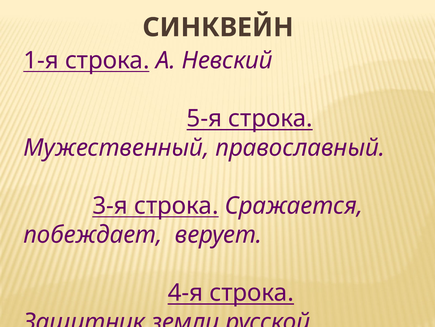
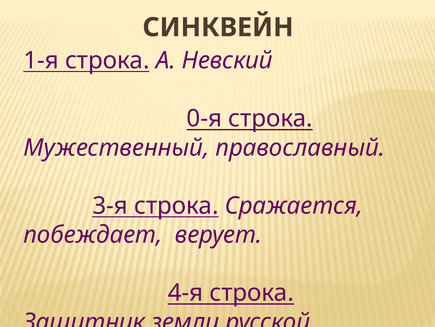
5-я: 5-я -> 0-я (204, 118)
